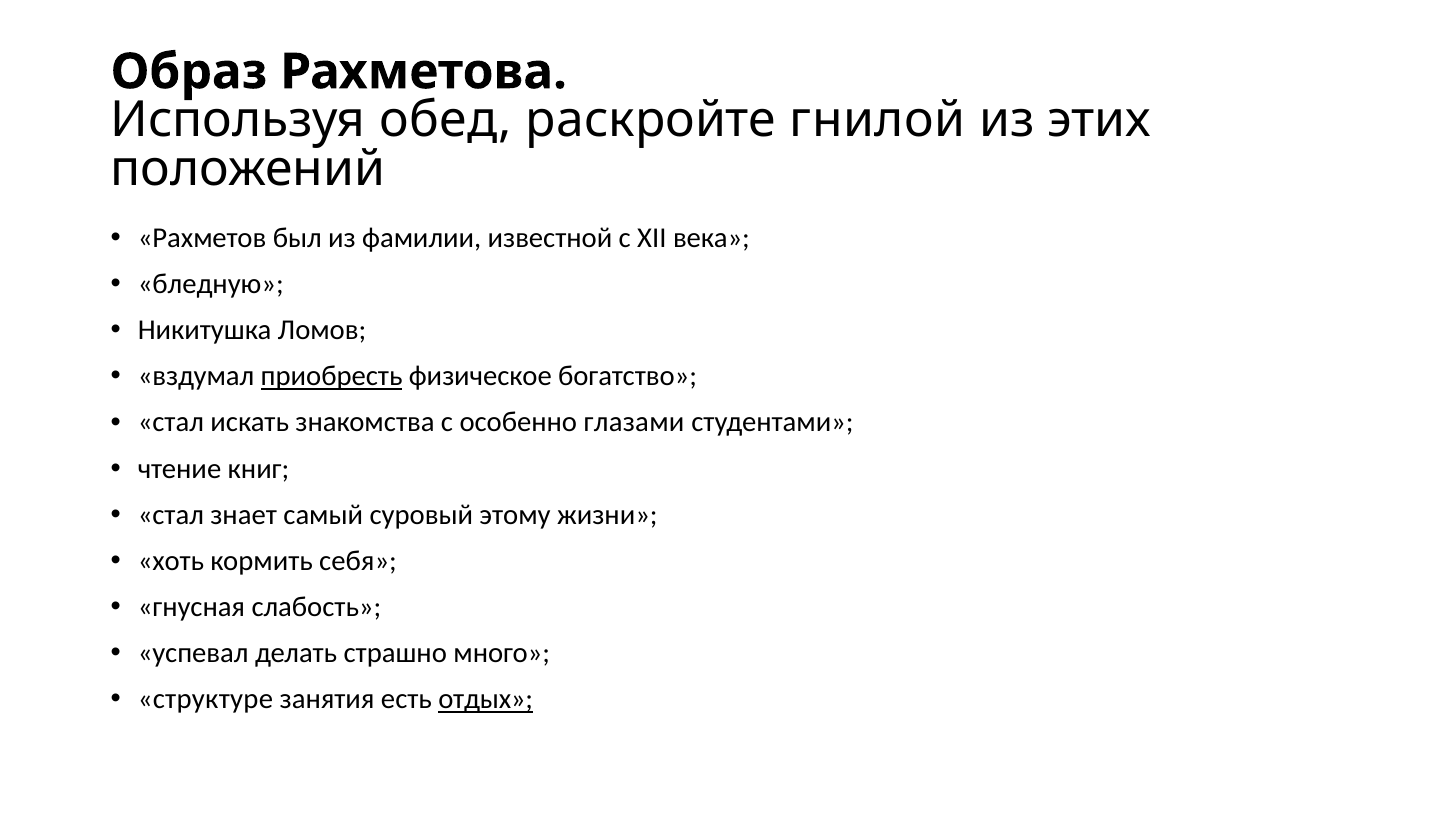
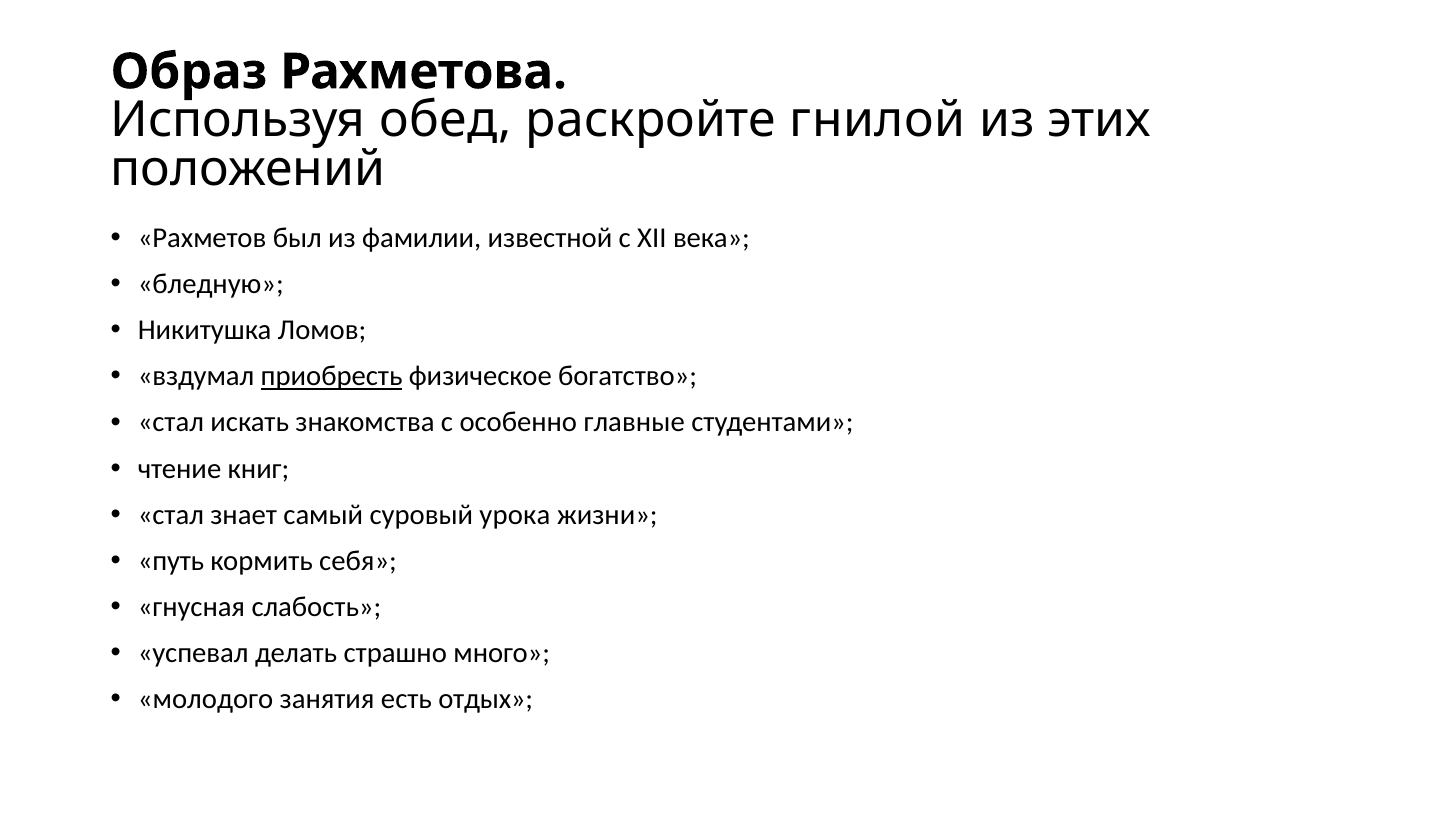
глазами: глазами -> главные (634, 423)
этому: этому -> урока (515, 515)
хоть: хоть -> путь (171, 561)
структуре: структуре -> молодого (206, 699)
отдых underline: present -> none (486, 699)
